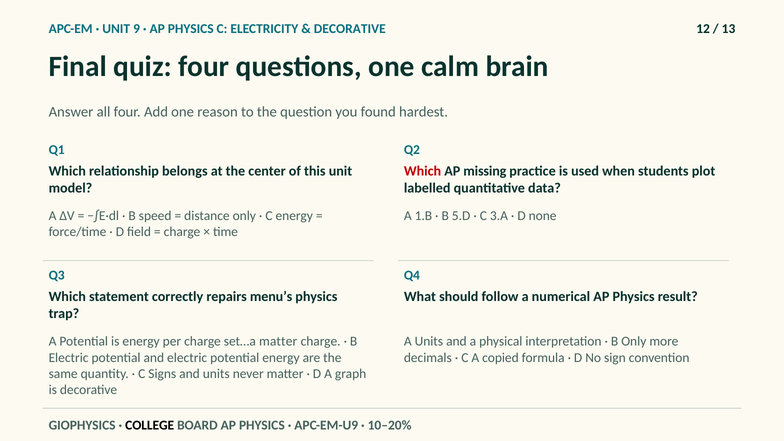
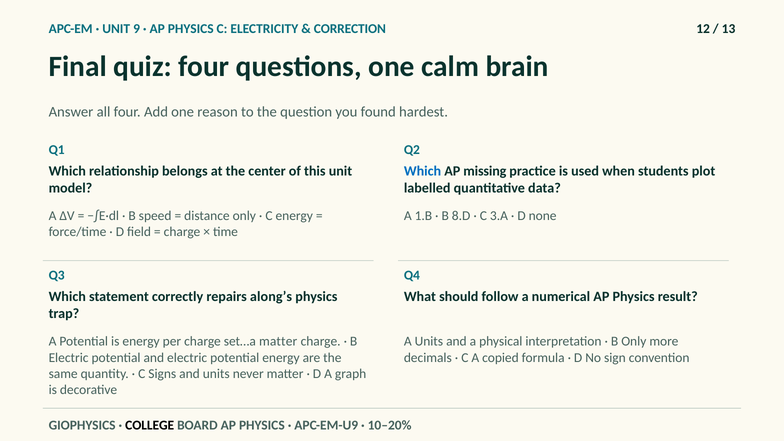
DECORATIVE: DECORATIVE -> CORRECTION (350, 29)
Which colour: red -> blue (423, 171)
5.D: 5.D -> 8.D (461, 216)
menu’s: menu’s -> along’s (271, 297)
